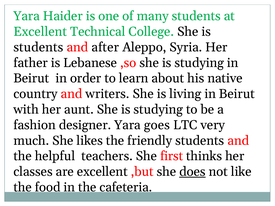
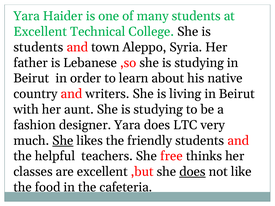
after: after -> town (105, 47)
Yara goes: goes -> does (157, 125)
She underline: none -> present (63, 141)
first: first -> free (172, 156)
